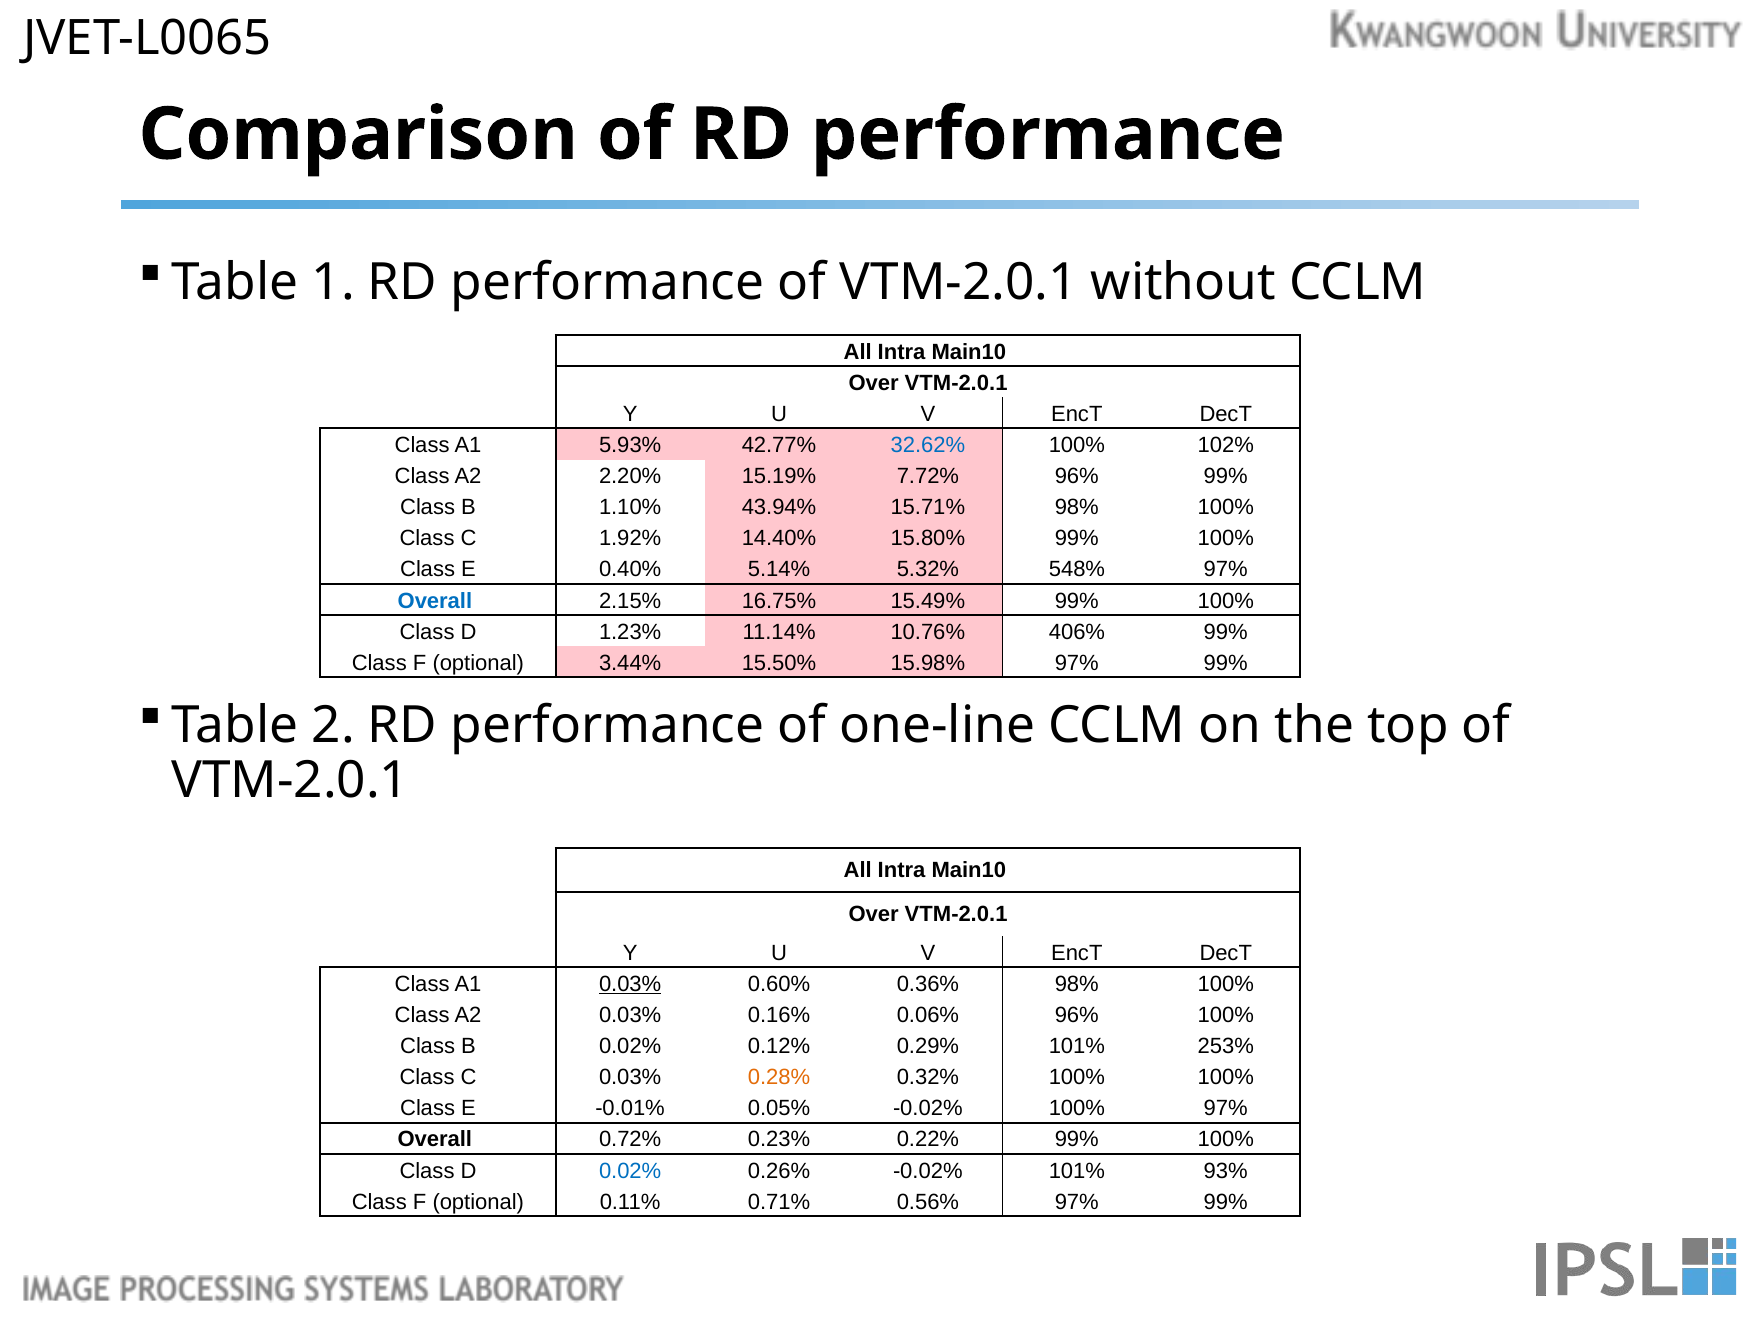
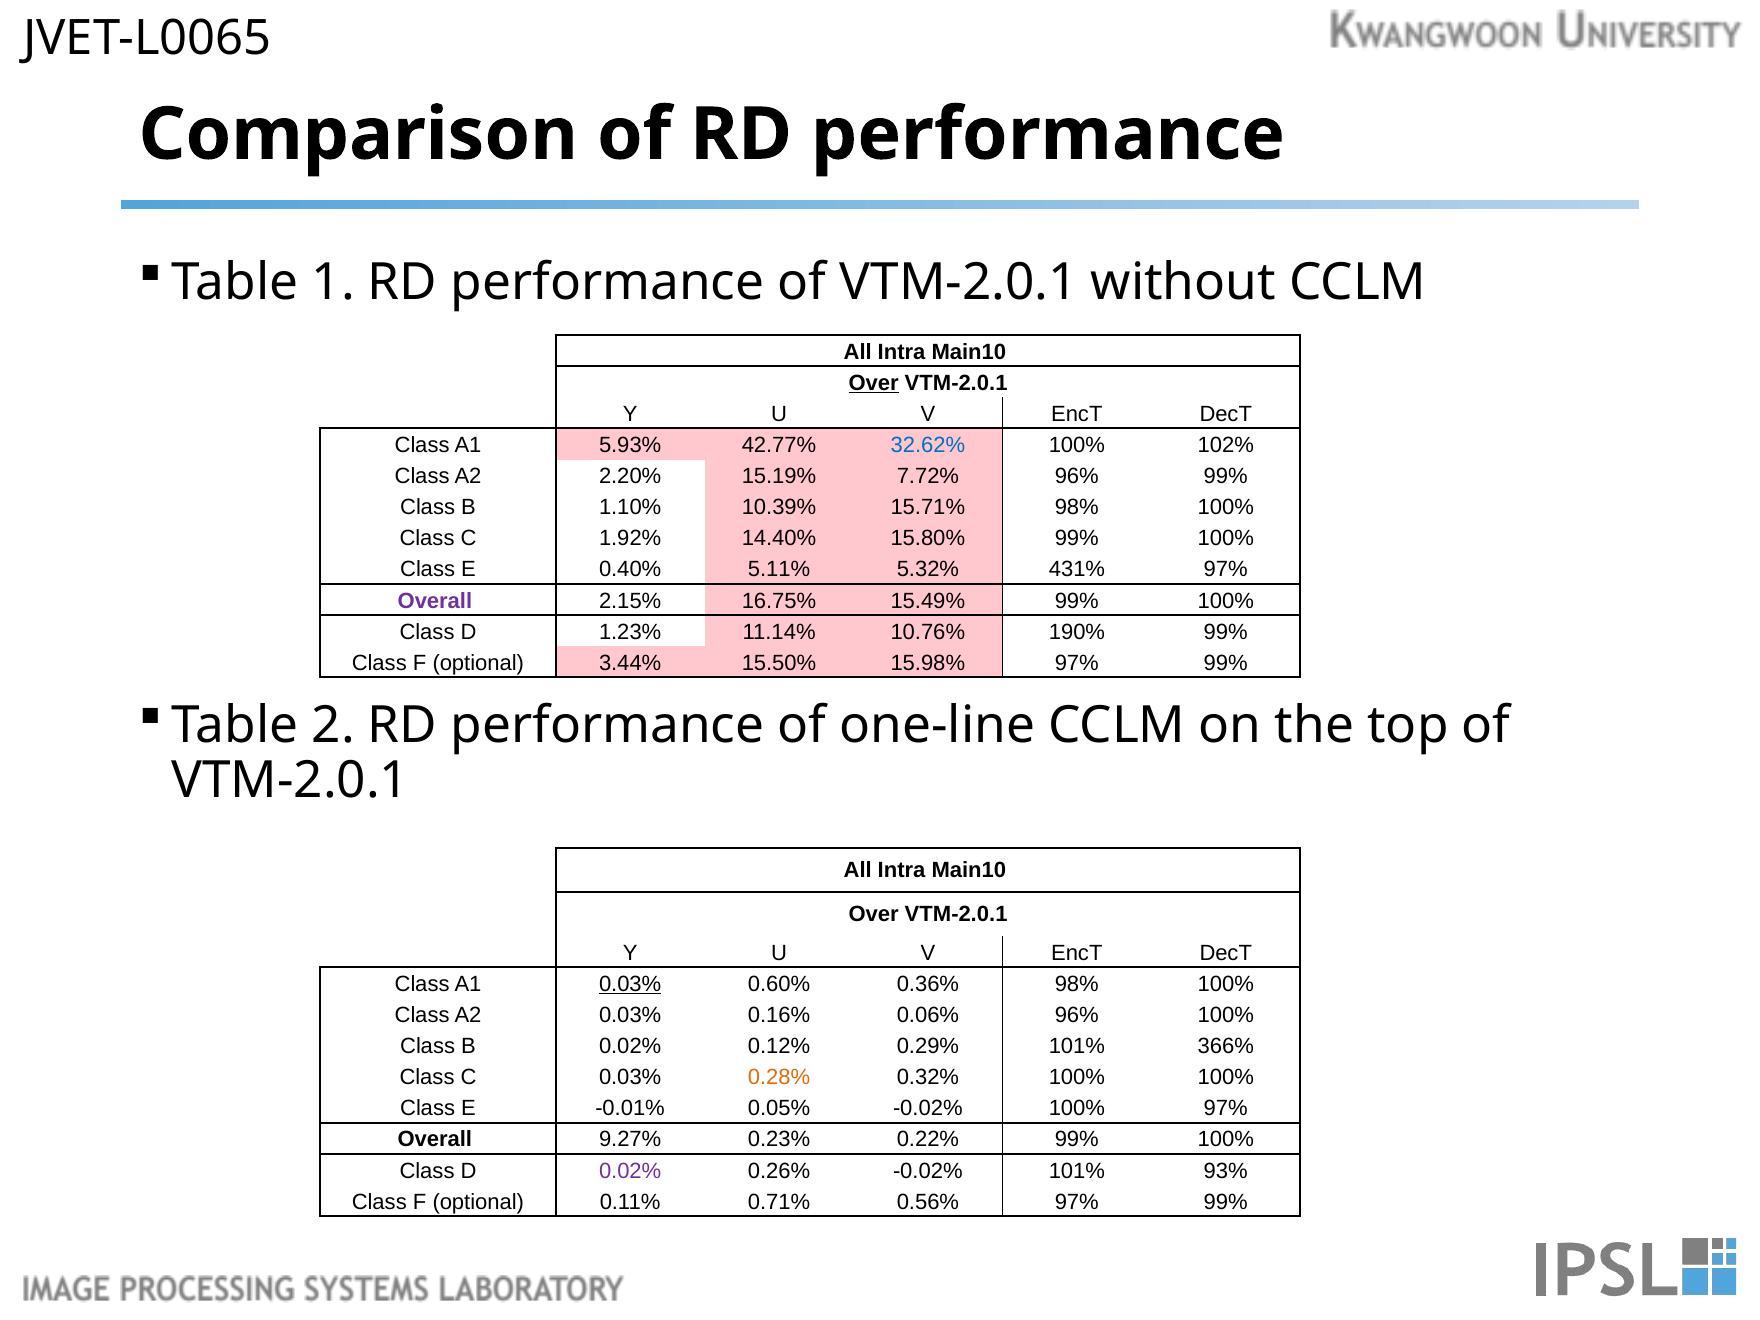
Over underline: none -> present (874, 383)
43.94%: 43.94% -> 10.39% (779, 507)
5.14%: 5.14% -> 5.11% (779, 570)
548%: 548% -> 431% (1077, 570)
Overall colour: blue -> purple (435, 601)
406%: 406% -> 190% (1077, 632)
253%: 253% -> 366% (1226, 1046)
0.72%: 0.72% -> 9.27% (630, 1140)
0.02% colour: blue -> purple (630, 1171)
